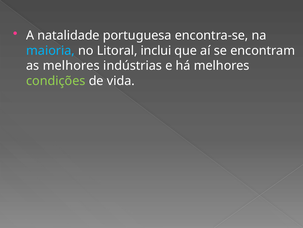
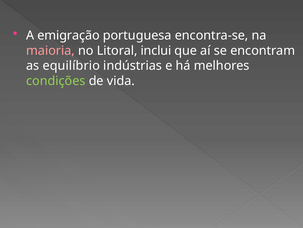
natalidade: natalidade -> emigração (69, 35)
maioria colour: light blue -> pink (50, 50)
as melhores: melhores -> equilíbrio (71, 66)
